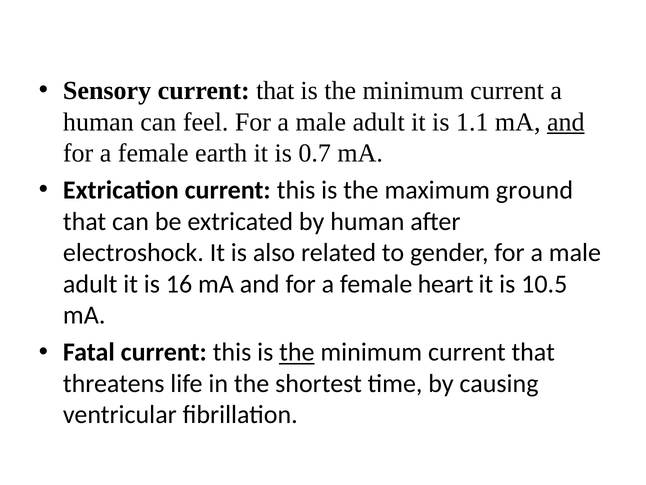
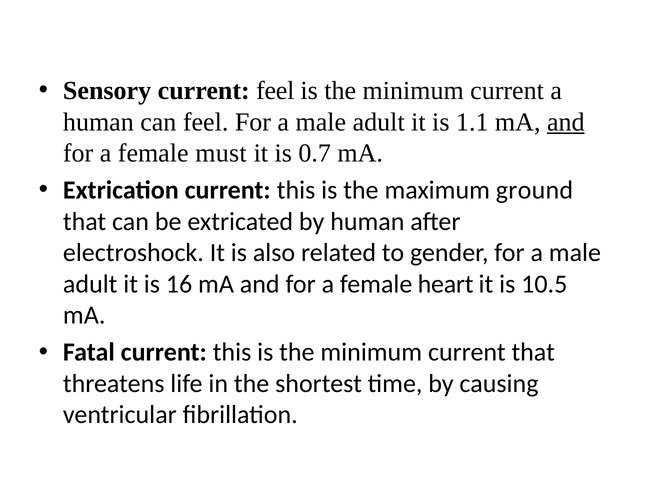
Sensory current that: that -> feel (275, 91)
earth: earth -> must (221, 153)
the underline: present -> none (297, 352)
